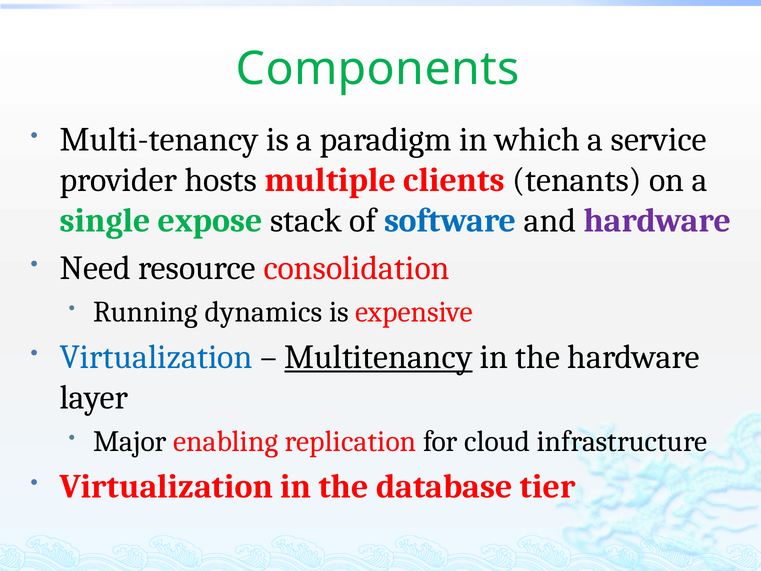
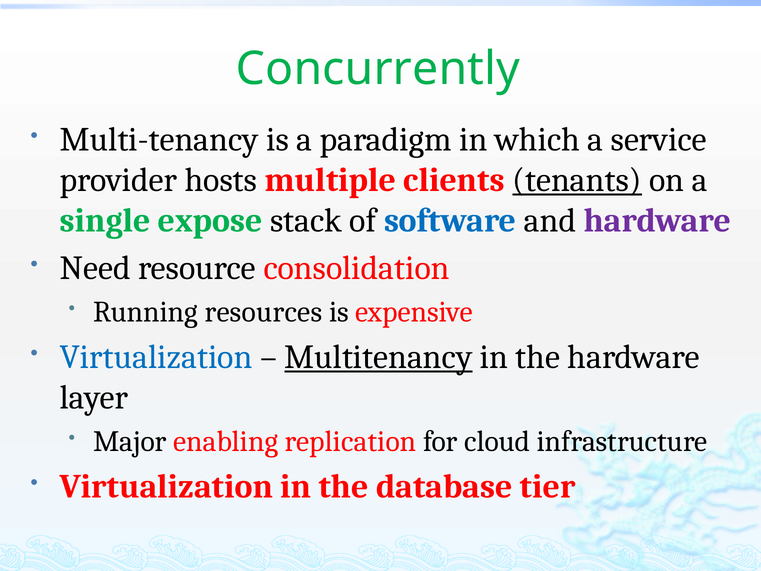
Components: Components -> Concurrently (378, 69)
tenants underline: none -> present (577, 180)
dynamics: dynamics -> resources (263, 312)
